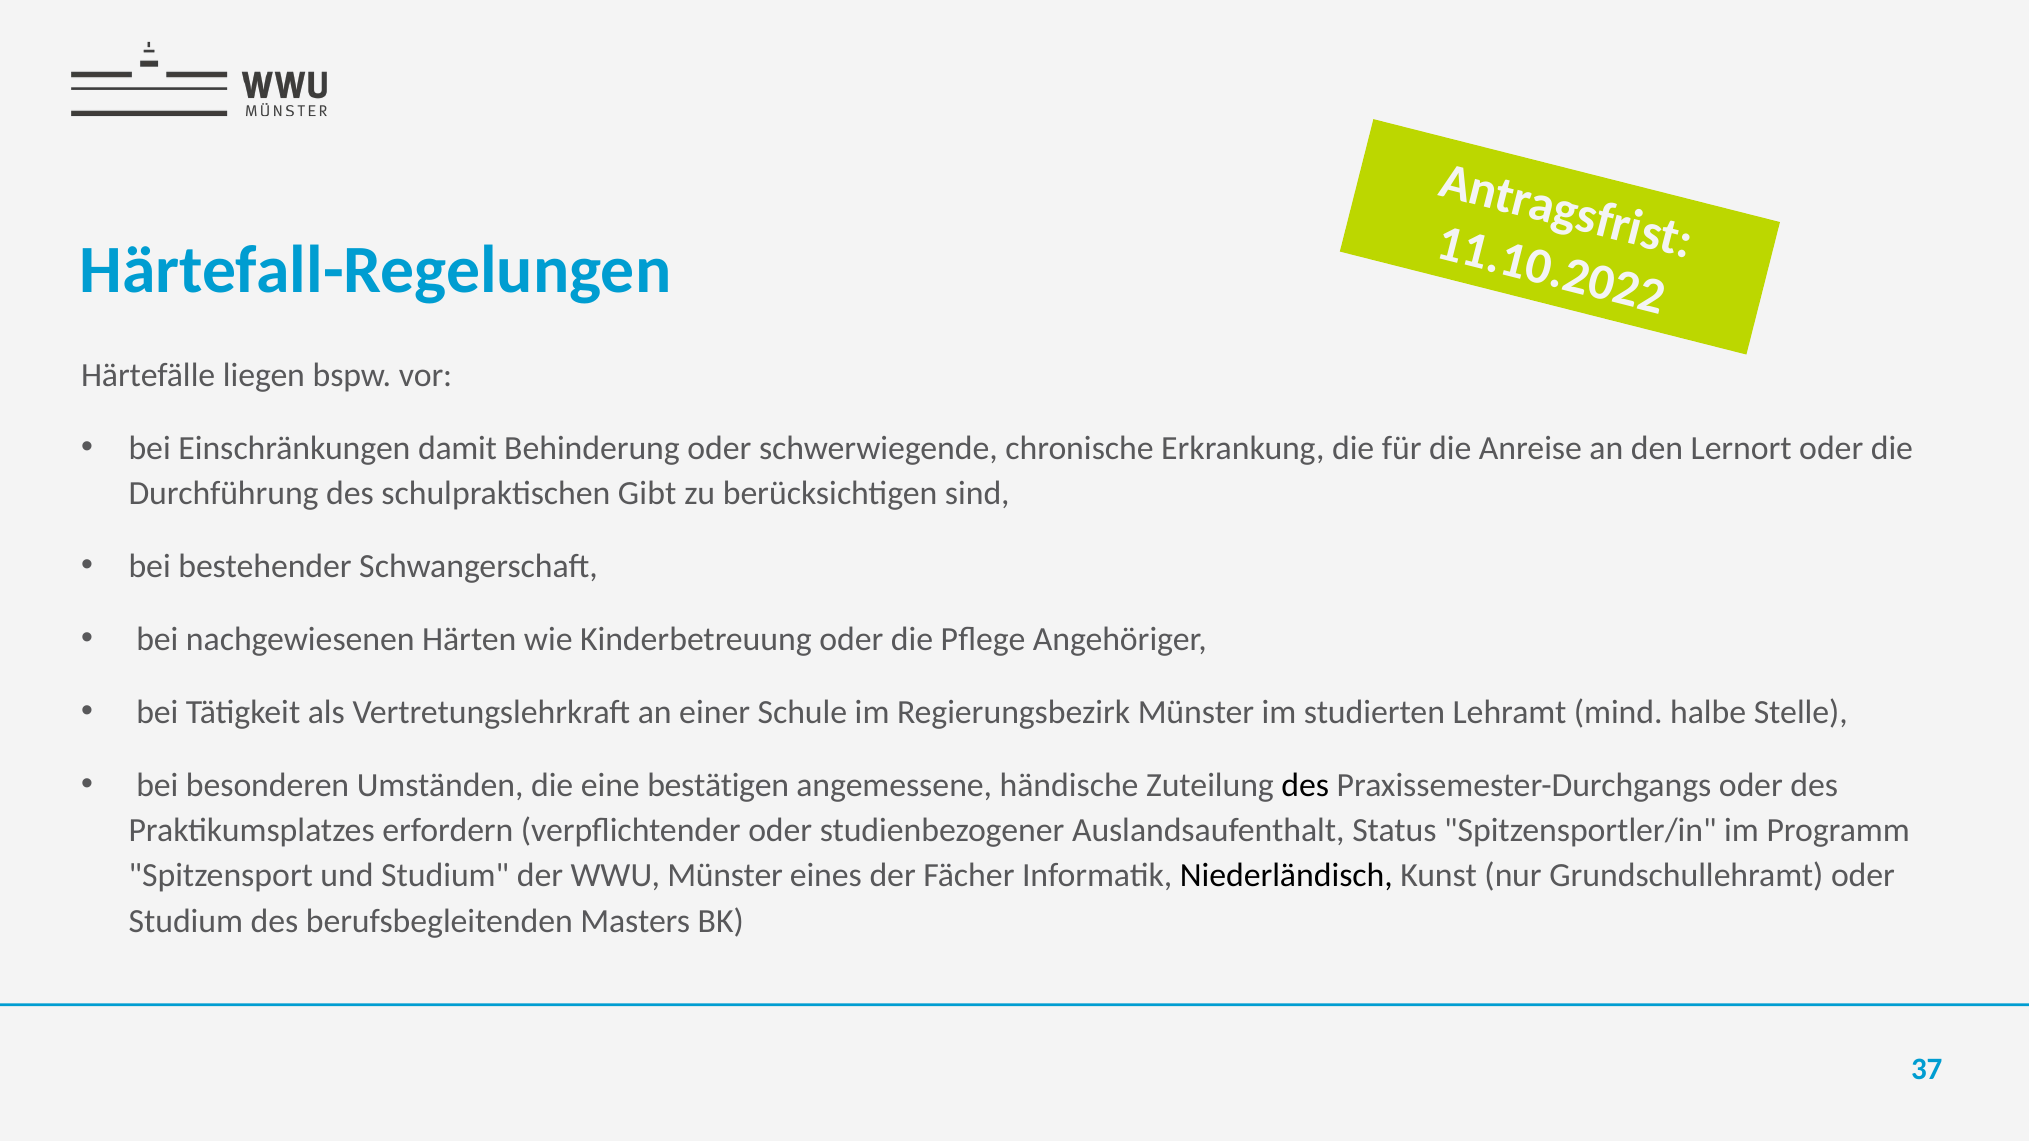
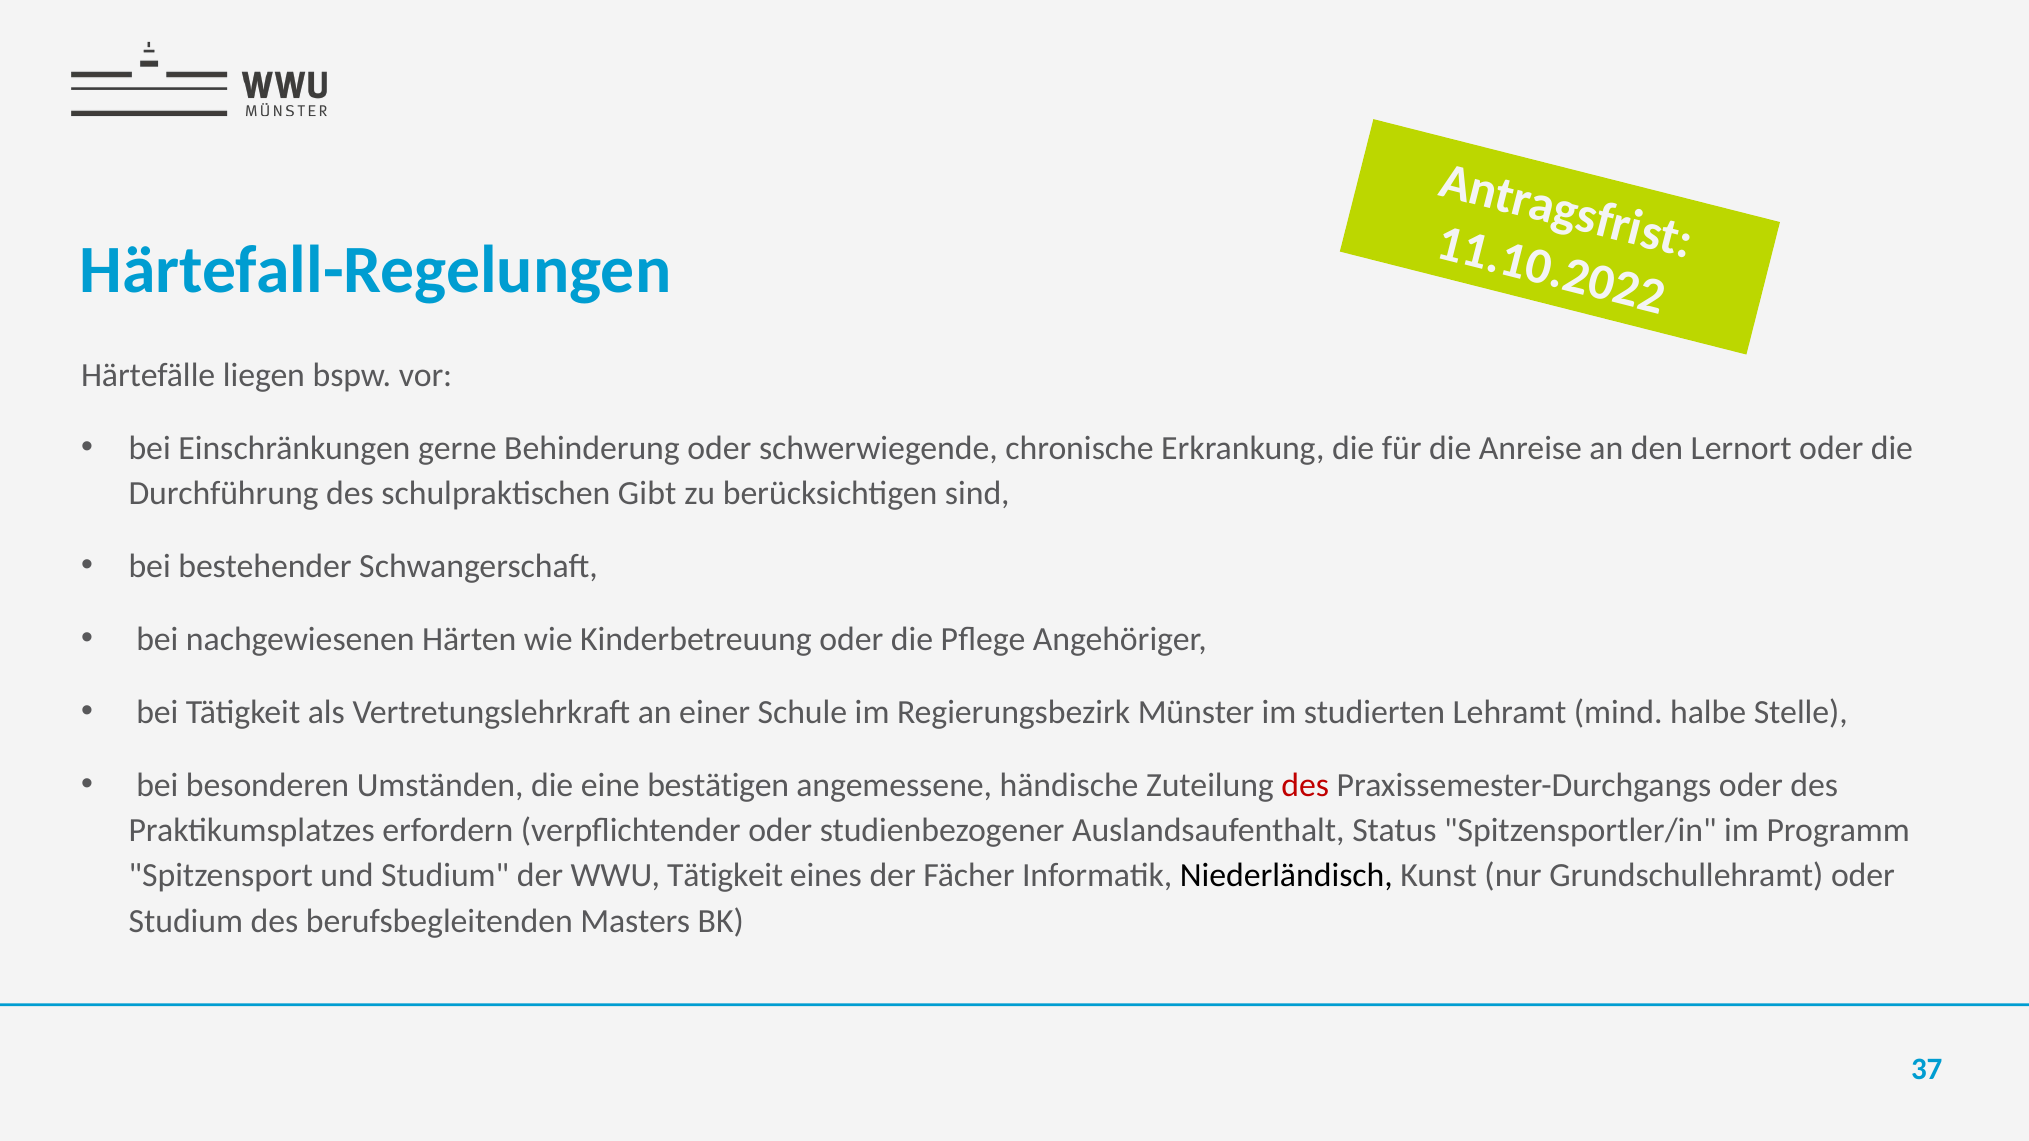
damit: damit -> gerne (457, 448)
des colour: black -> red (1305, 785)
WWU Münster: Münster -> Tätigkeit (725, 876)
